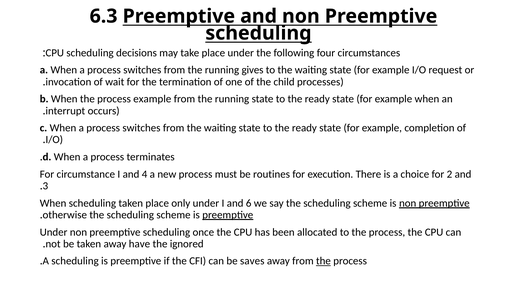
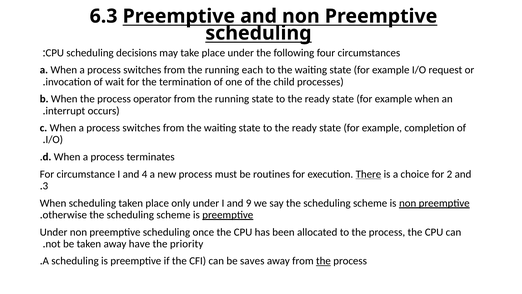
gives: gives -> each (252, 70)
process example: example -> operator (152, 99)
There underline: none -> present (368, 174)
6: 6 -> 9 (249, 203)
ignored: ignored -> priority (187, 244)
